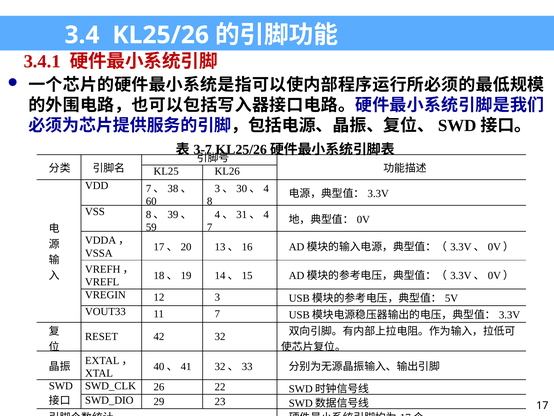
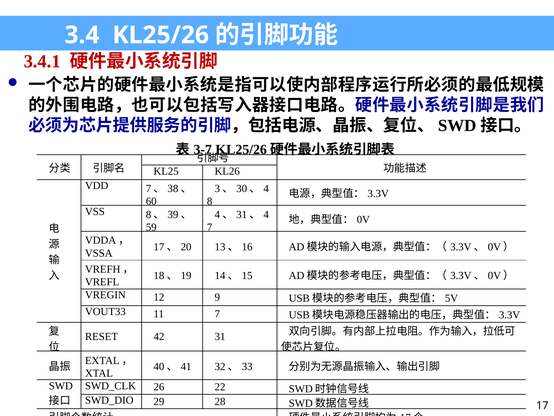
3: 3 -> 9 (217, 297)
32: 32 -> 31 (220, 336)
23: 23 -> 28 (220, 401)
